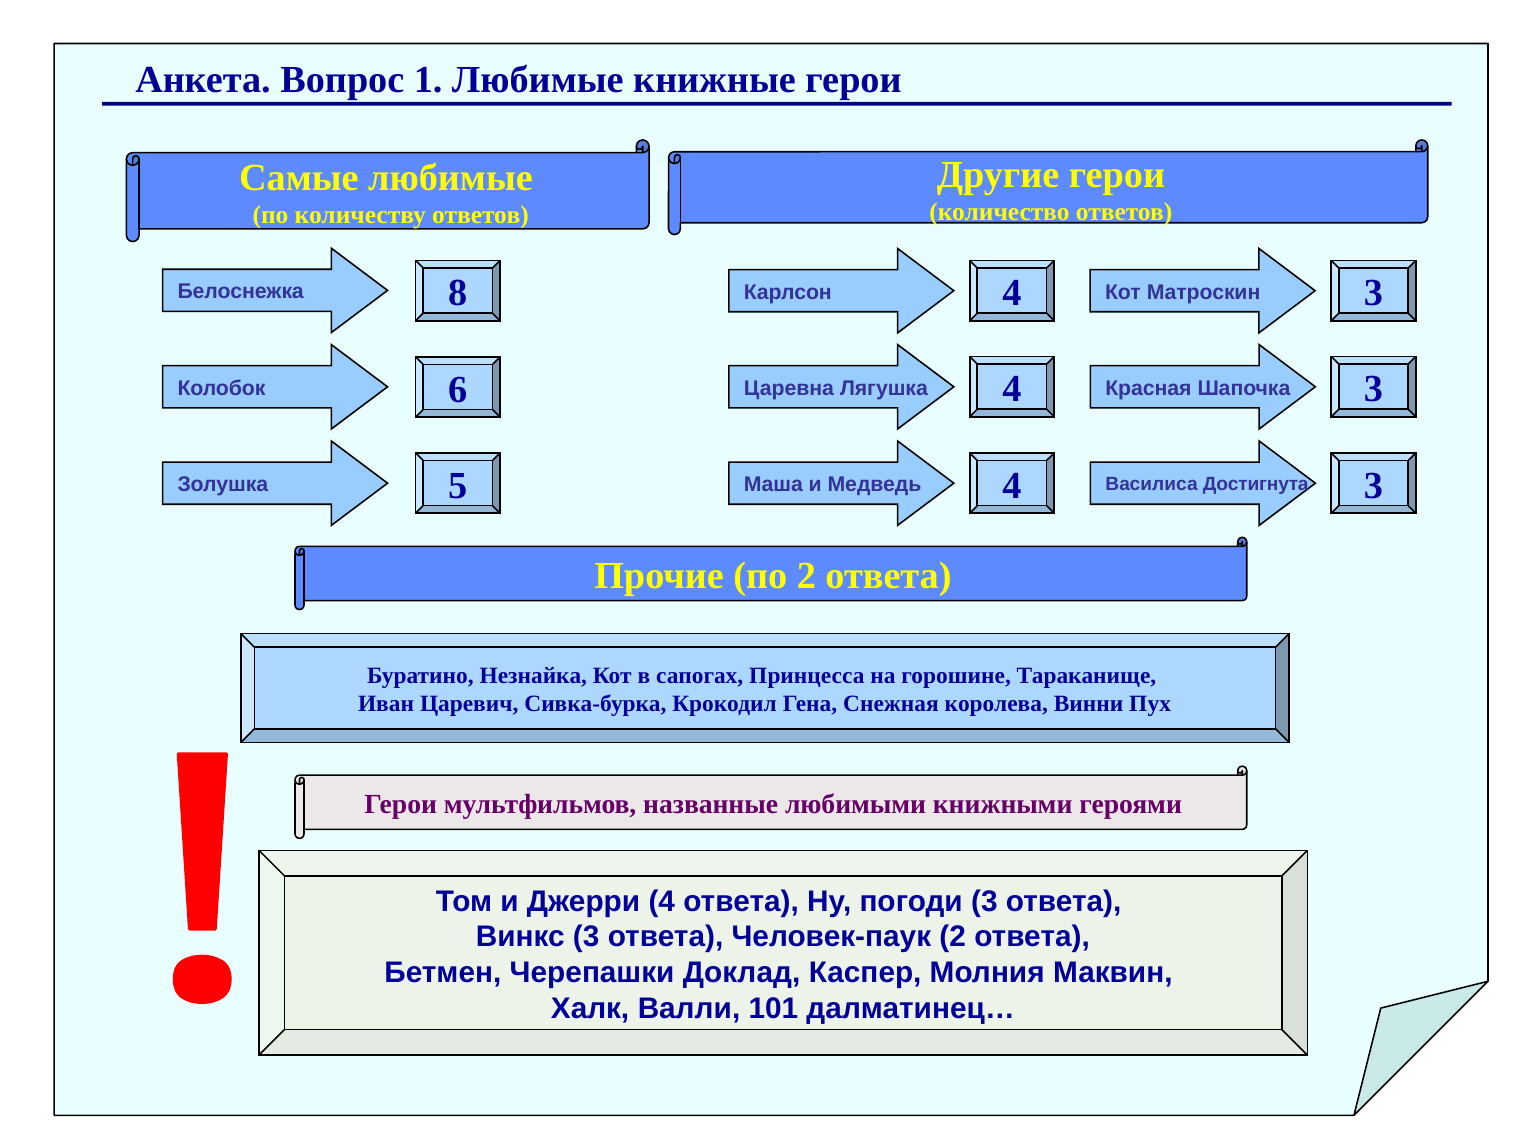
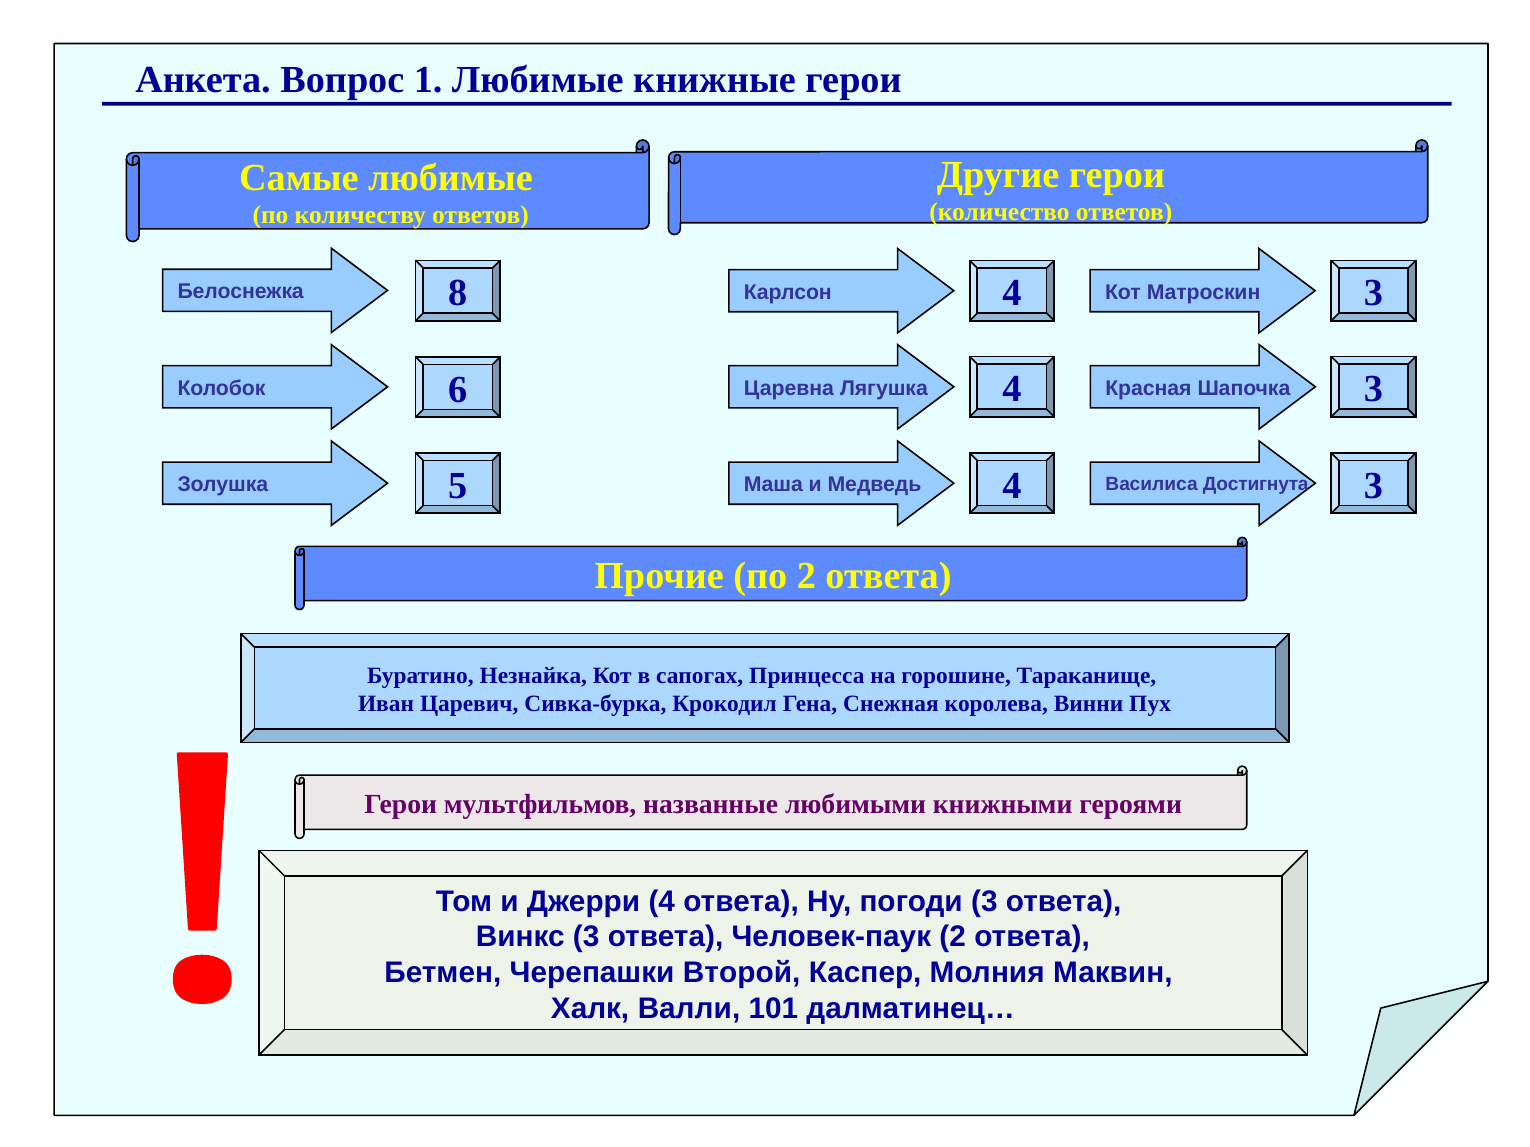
Доклад: Доклад -> Второй (742, 973)
